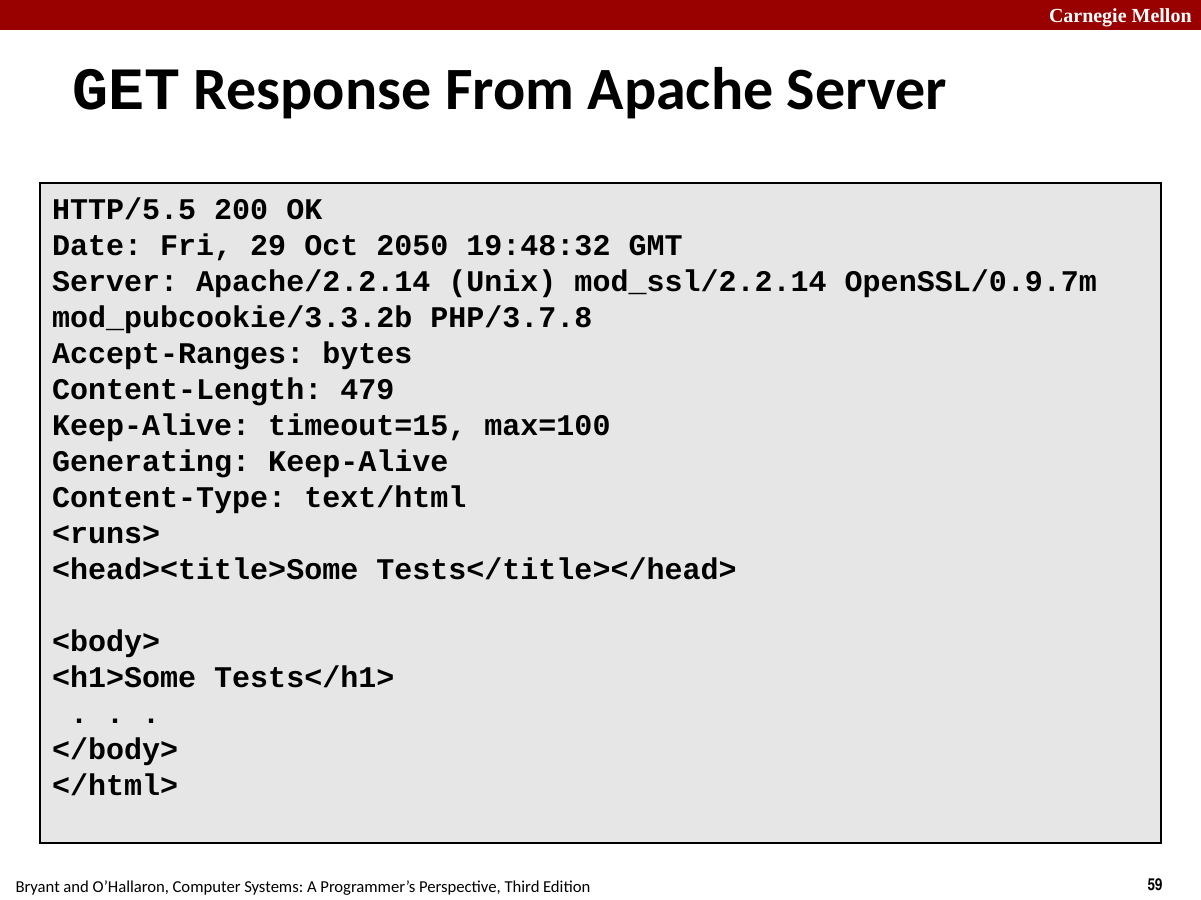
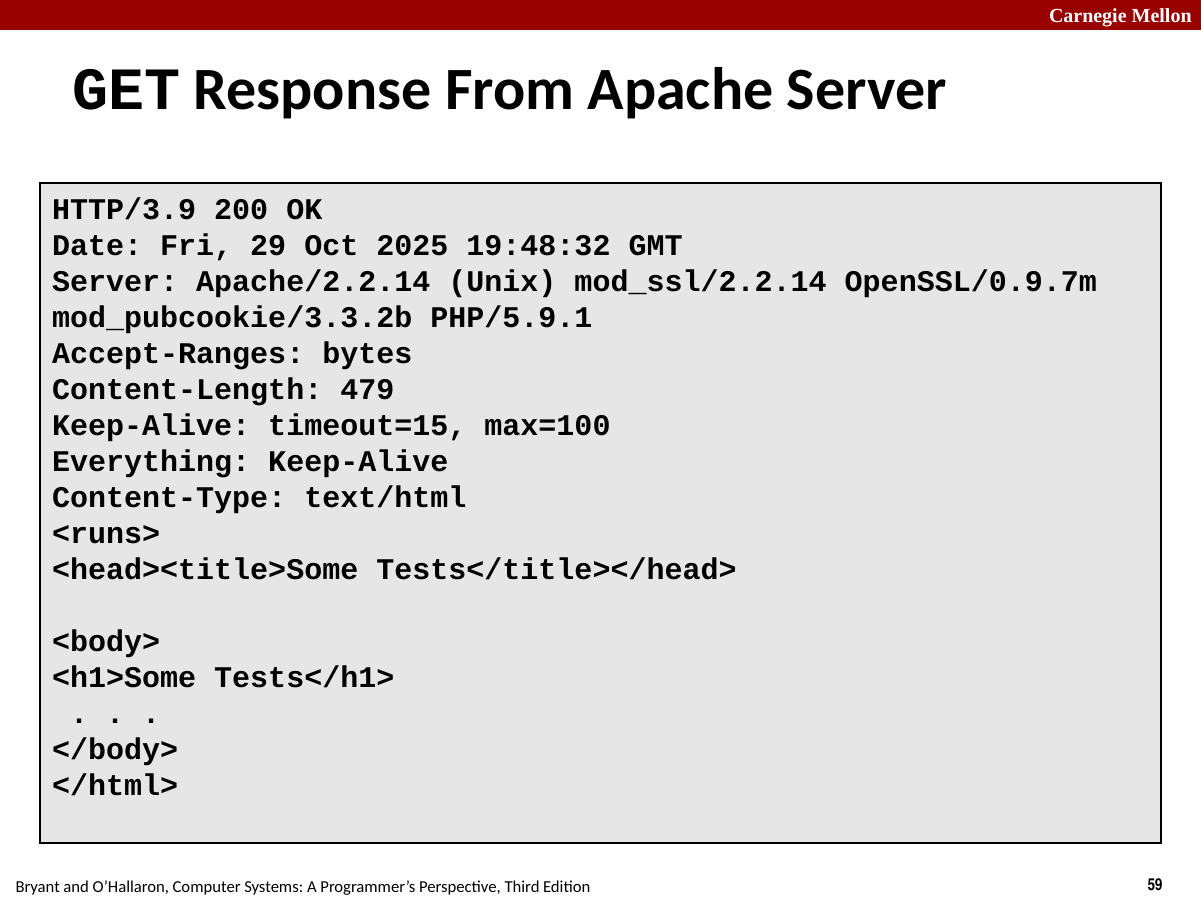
HTTP/5.5: HTTP/5.5 -> HTTP/3.9 (124, 209)
2050: 2050 -> 2025 (412, 245)
PHP/3.7.8: PHP/3.7.8 -> PHP/5.9.1 (511, 318)
Generating: Generating -> Everything (151, 462)
